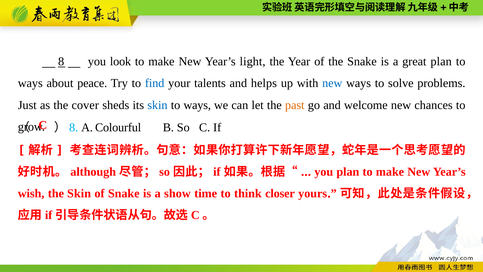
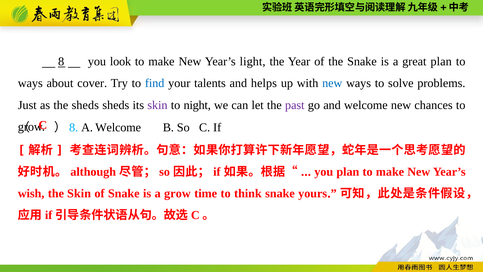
peace: peace -> cover (92, 83)
the cover: cover -> sheds (85, 105)
skin colour: blue -> purple (157, 105)
ways: ways -> night (197, 105)
past colour: orange -> purple (295, 105)
A Colourful: Colourful -> Welcome (118, 127)
a show: show -> grow (177, 193)
think closer: closer -> snake (280, 193)
